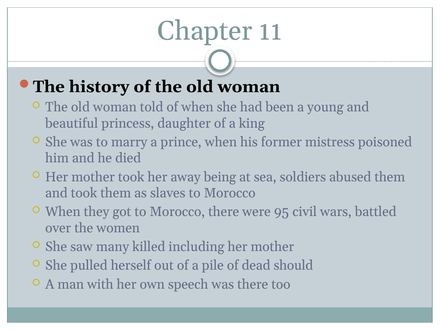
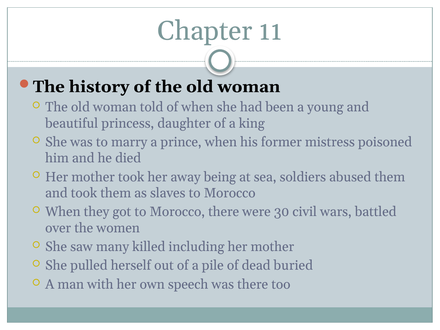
95: 95 -> 30 (282, 212)
should: should -> buried (293, 266)
